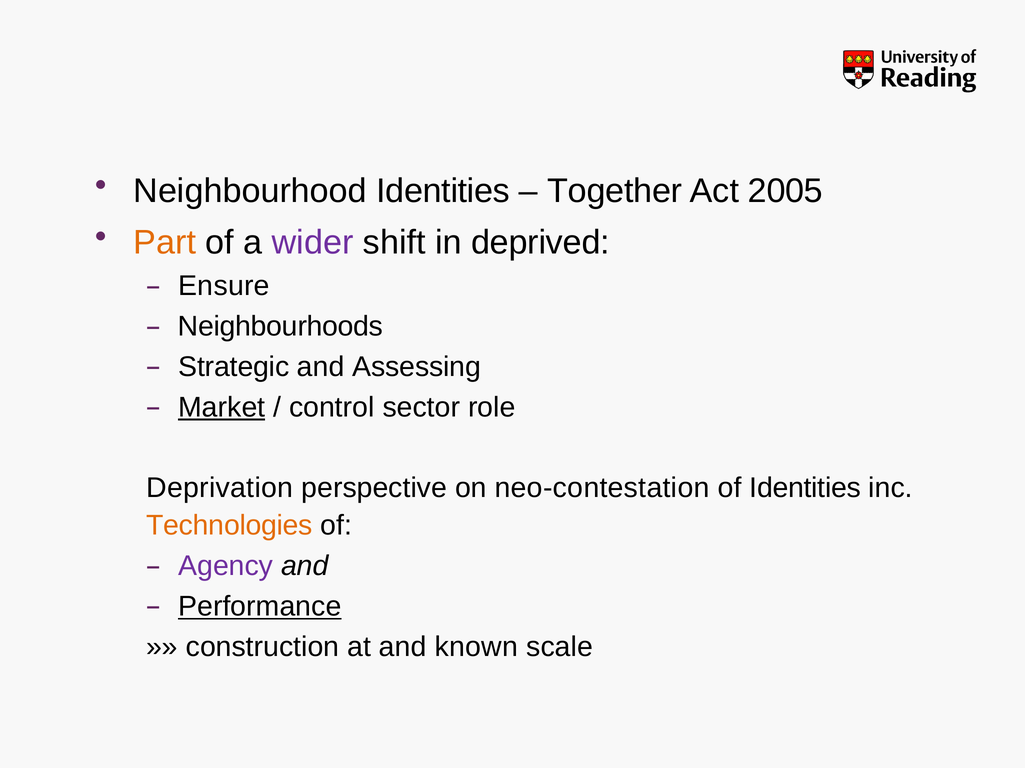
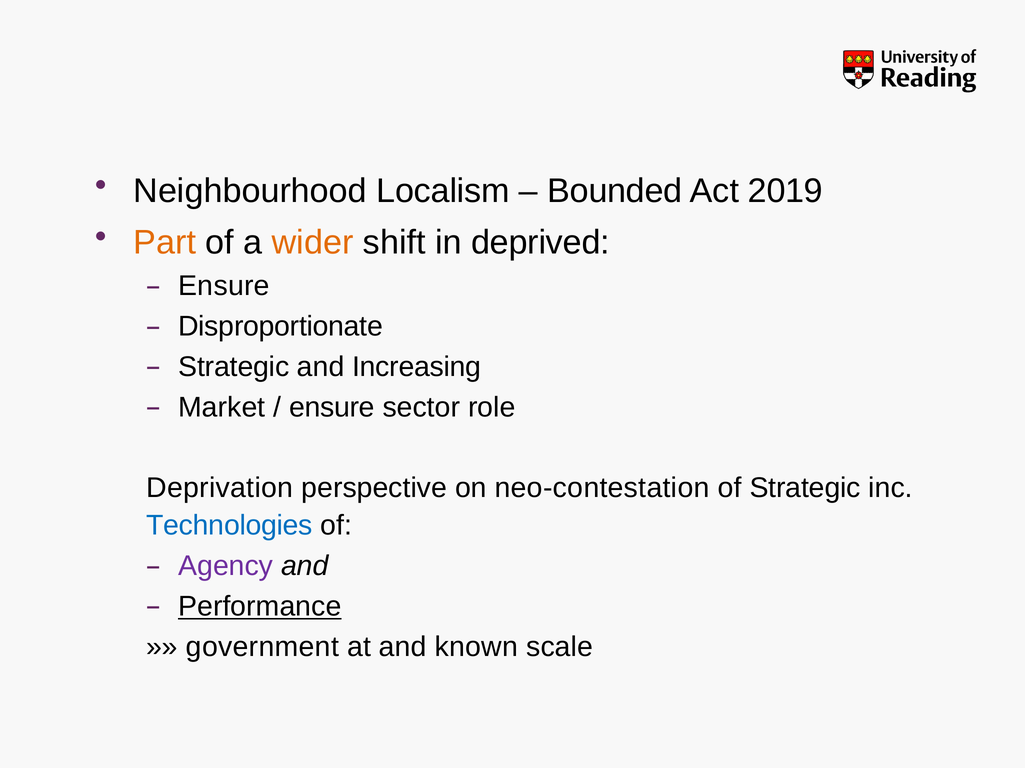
Neighbourhood Identities: Identities -> Localism (443, 191)
Together: Together -> Bounded (615, 191)
2005: 2005 -> 2019 (785, 191)
wider colour: purple -> orange (313, 243)
Neighbourhoods: Neighbourhoods -> Disproportionate (281, 327)
Assessing: Assessing -> Increasing (417, 367)
Market underline: present -> none (222, 408)
control: control -> ensure (332, 408)
of Identities: Identities -> Strategic (805, 489)
Technologies colour: orange -> blue (229, 526)
construction: construction -> government (262, 647)
